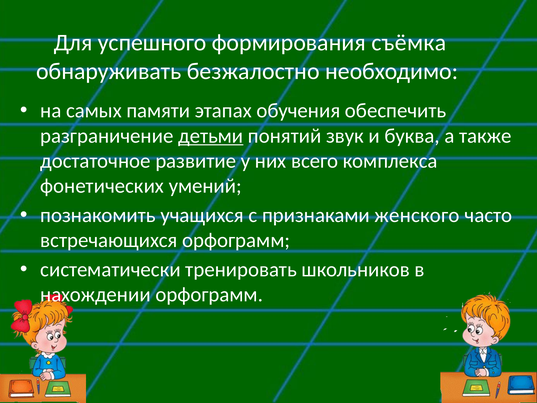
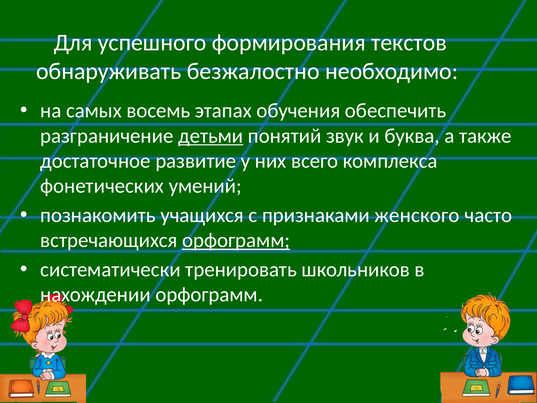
съёмка: съёмка -> текстов (409, 42)
памяти: памяти -> восемь (158, 111)
орфограмм underline: none -> present (236, 240)
